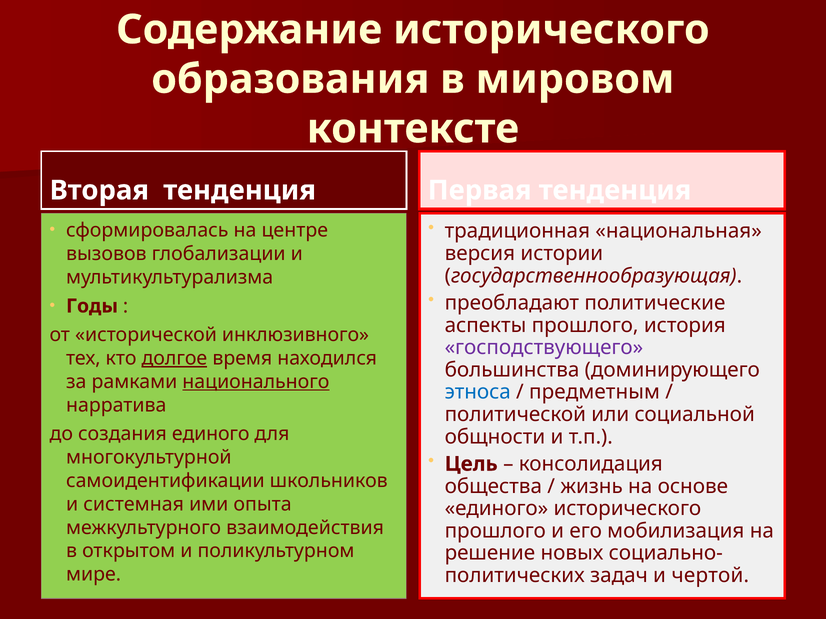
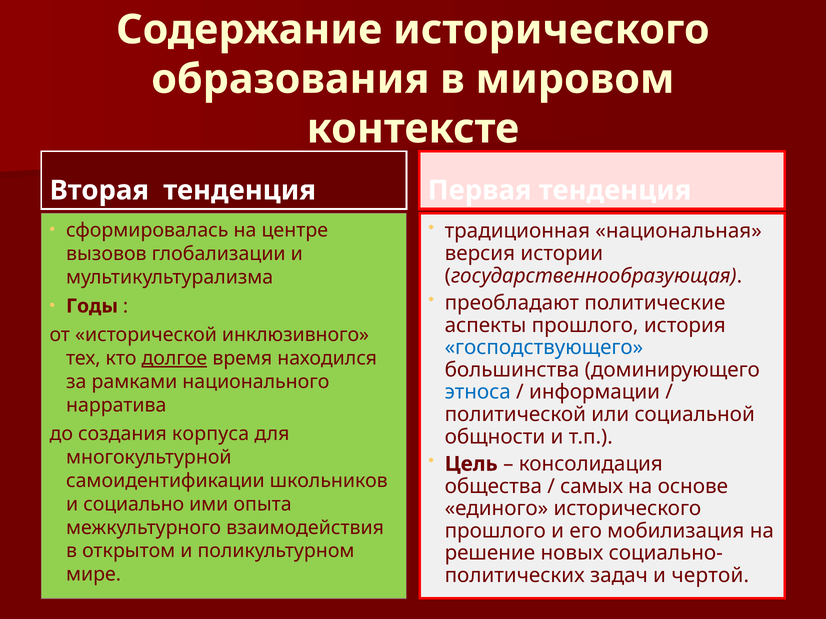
господствующего colour: purple -> blue (544, 348)
национального underline: present -> none (256, 382)
предметным: предметным -> информации (595, 392)
создания единого: единого -> корпуса (211, 434)
жизнь: жизнь -> самых (592, 487)
системная: системная -> социально (134, 505)
